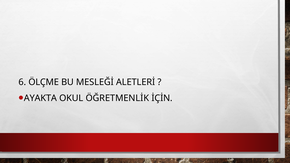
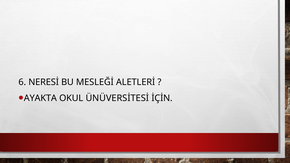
ÖLÇME: ÖLÇME -> NERESİ (44, 82)
ÖĞRETMENLİK: ÖĞRETMENLİK -> ÜNÜVERSİTESİ (117, 98)
